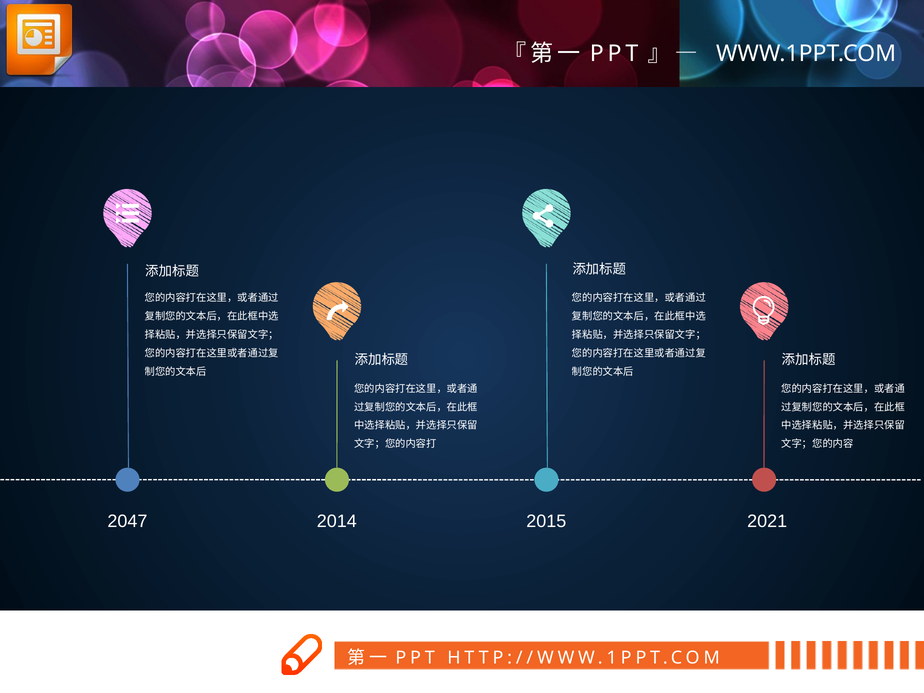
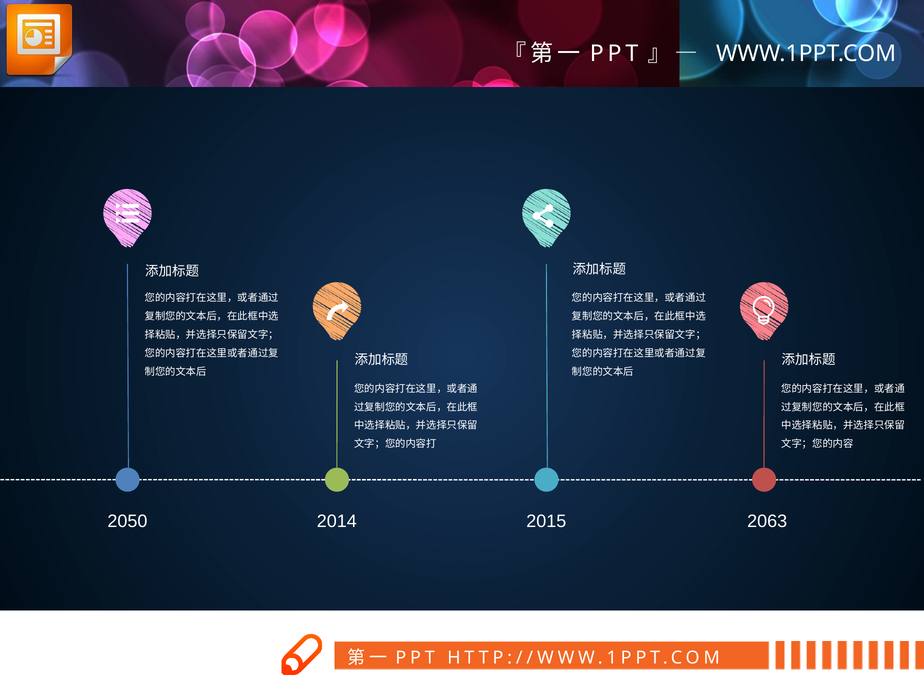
2047: 2047 -> 2050 (127, 521)
2021: 2021 -> 2063 (767, 521)
